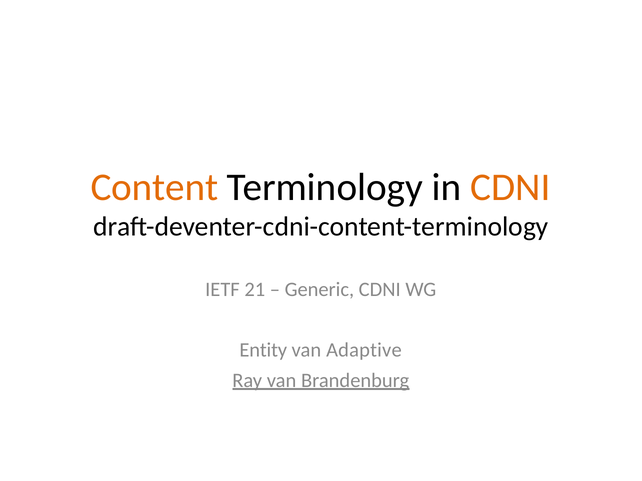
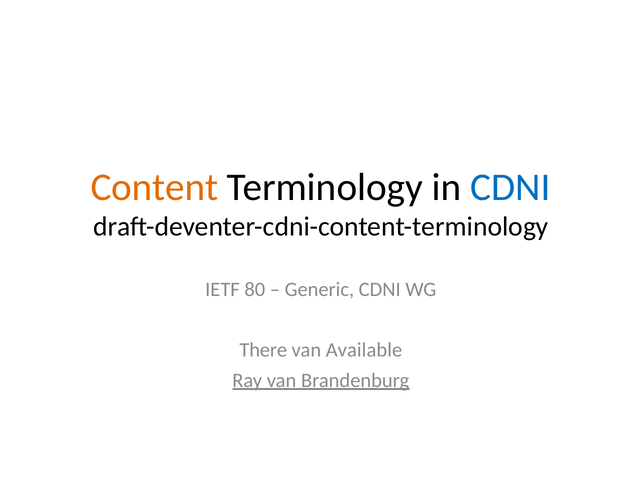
CDNI colour: orange -> blue (511, 187)
21: 21 -> 80 (255, 290)
Entity: Entity -> There (263, 350)
Adaptive: Adaptive -> Available (364, 350)
